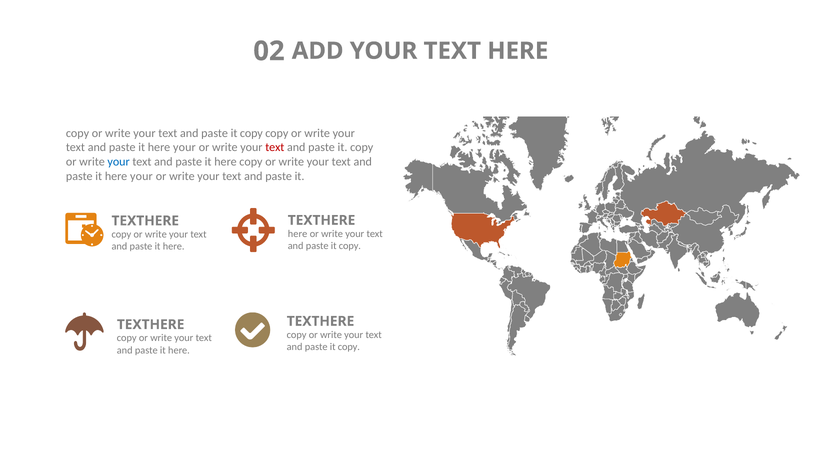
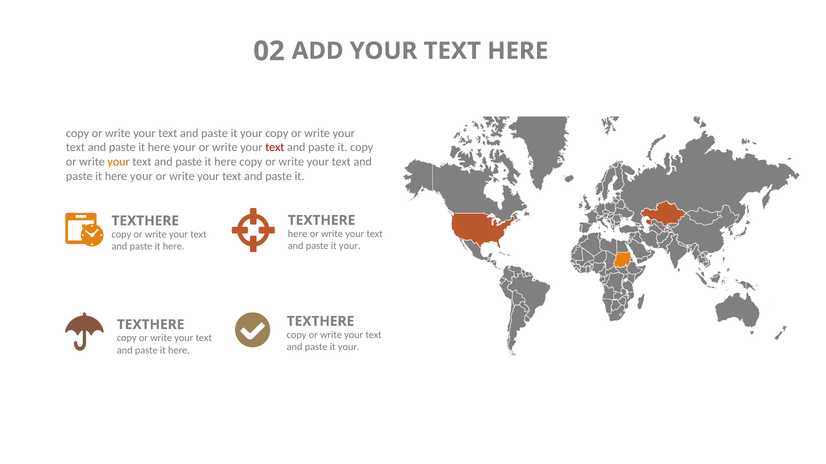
copy: copy -> your (251, 133)
your colour: blue -> orange (119, 162)
copy: copy -> your (350, 246)
copy: copy -> your (349, 347)
